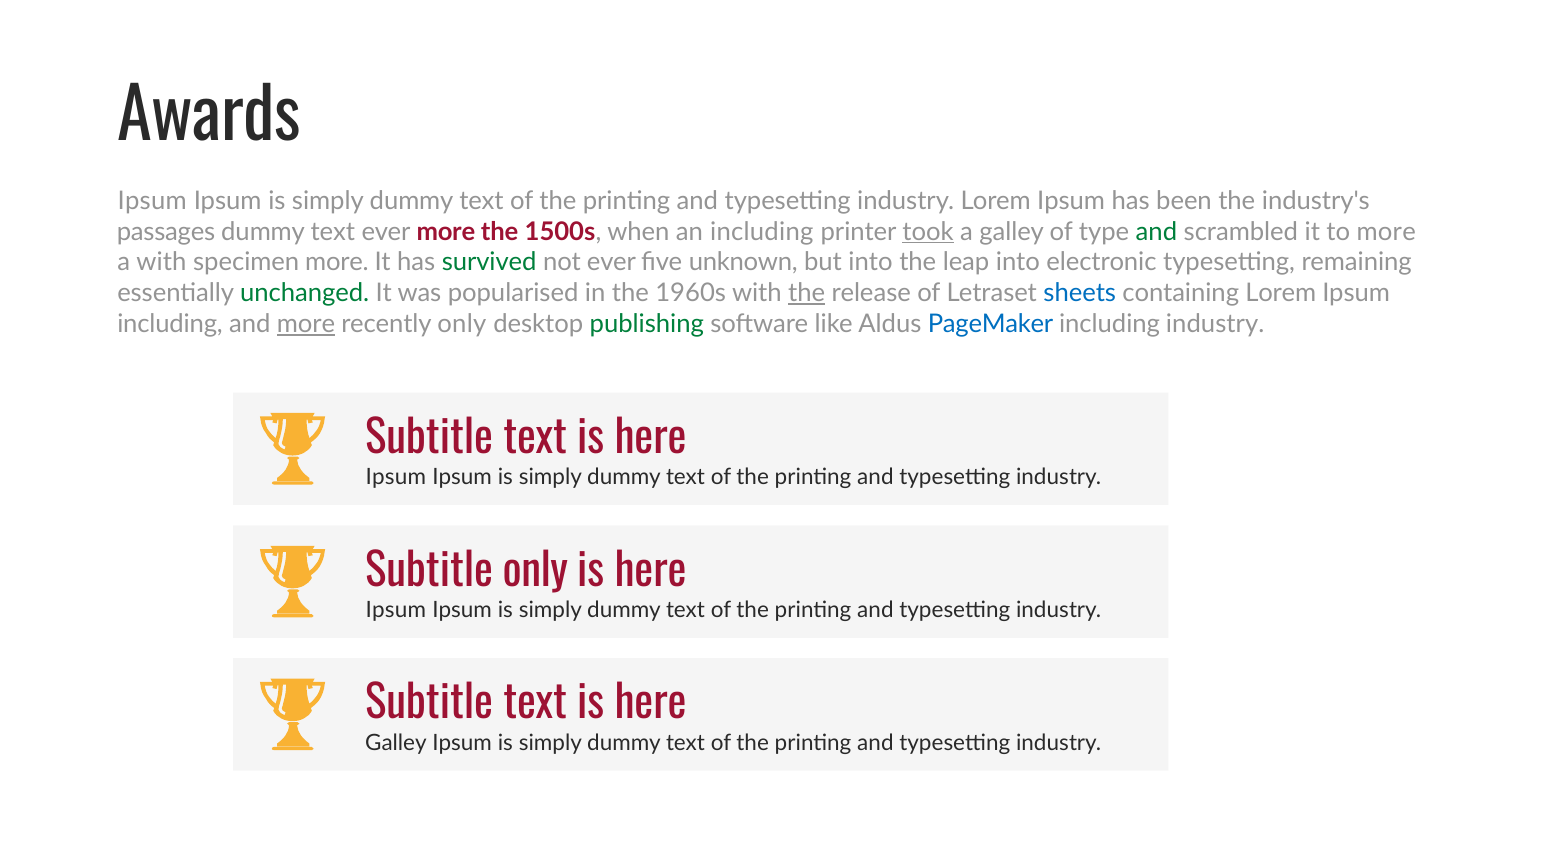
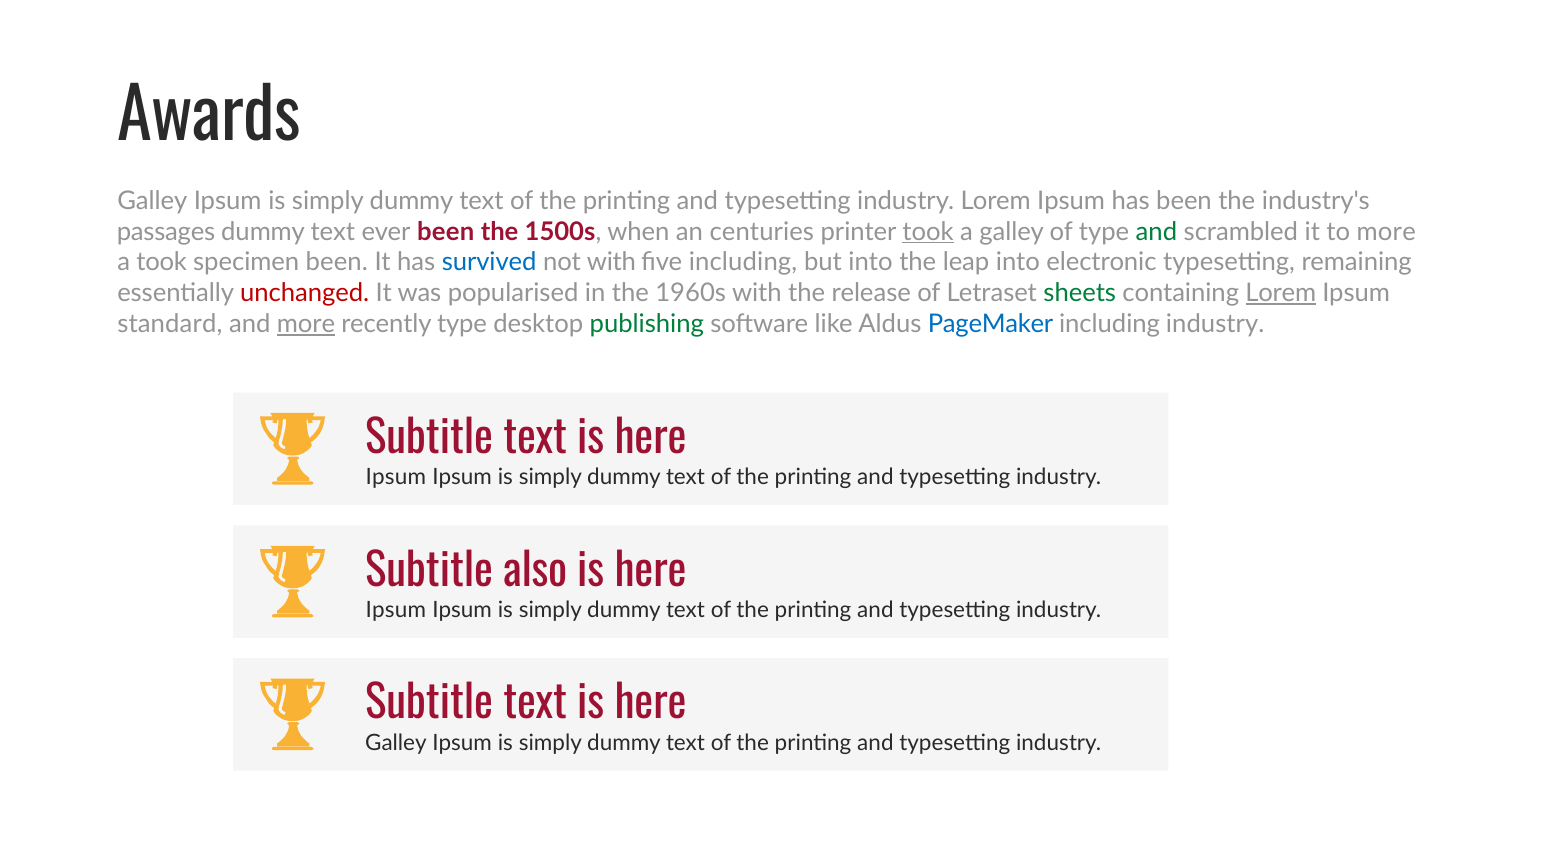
Ipsum: Ipsum -> Galley (152, 201)
ever more: more -> been (446, 232)
an including: including -> centuries (762, 232)
a with: with -> took (162, 262)
specimen more: more -> been (337, 262)
survived colour: green -> blue (489, 262)
not ever: ever -> with (611, 262)
five unknown: unknown -> including (743, 262)
unchanged colour: green -> red (305, 293)
the underline: present -> none (807, 293)
sheets colour: blue -> green (1080, 293)
Lorem underline: none -> present (1281, 293)
including: including -> standard (170, 324)
recently only: only -> type (462, 324)
Subtitle only: only -> also (535, 571)
